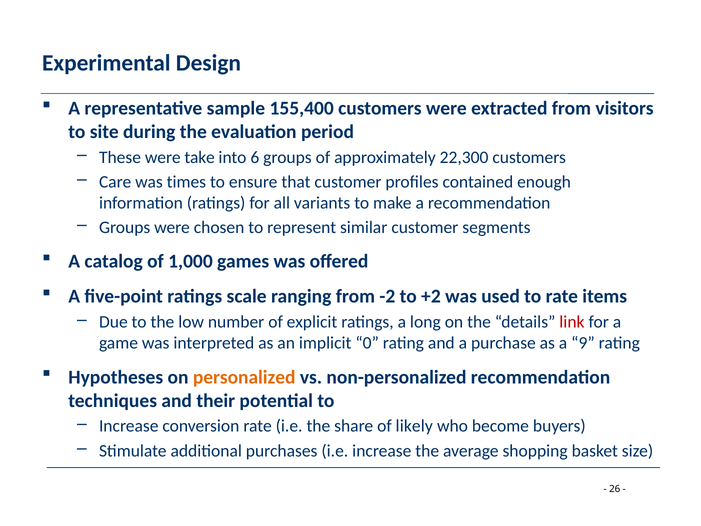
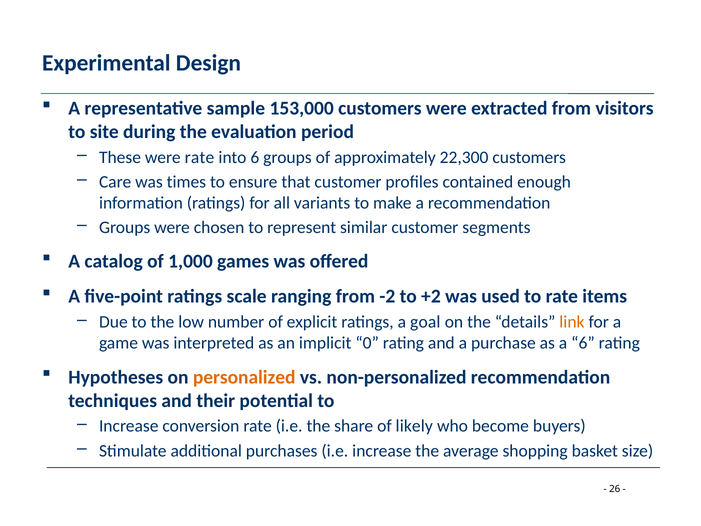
155,400: 155,400 -> 153,000 (302, 108)
were take: take -> rate (199, 157)
long: long -> goal (425, 322)
link colour: red -> orange (572, 322)
a 9: 9 -> 6 (583, 343)
